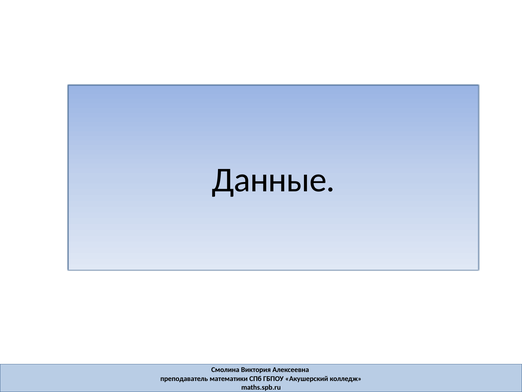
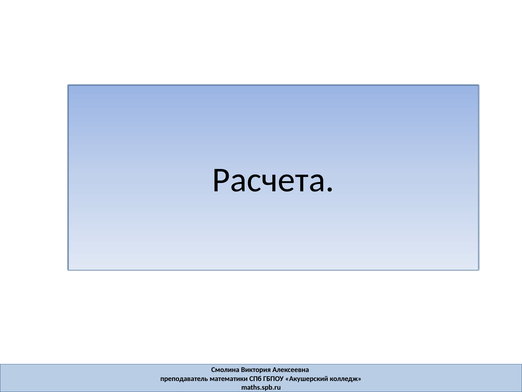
Данные: Данные -> Расчета (273, 180)
